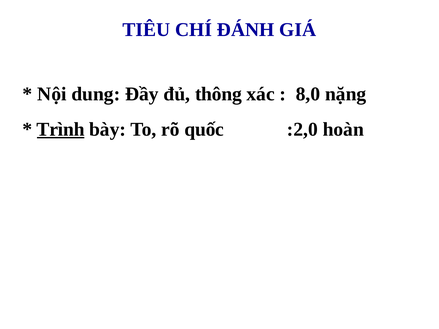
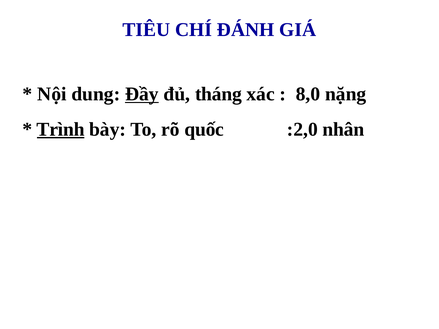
Đầy underline: none -> present (142, 94)
thông: thông -> tháng (218, 94)
hoàn: hoàn -> nhân (343, 129)
